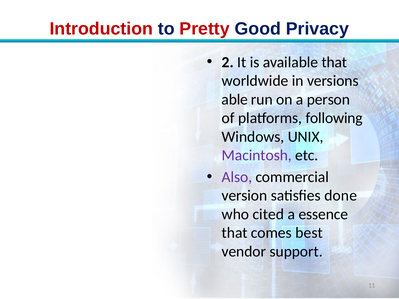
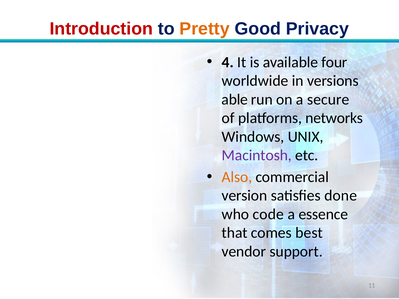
Pretty colour: red -> orange (205, 29)
2: 2 -> 4 (228, 62)
available that: that -> four (334, 62)
person: person -> secure (328, 99)
following: following -> networks (334, 118)
Also colour: purple -> orange (237, 177)
cited: cited -> code (268, 214)
